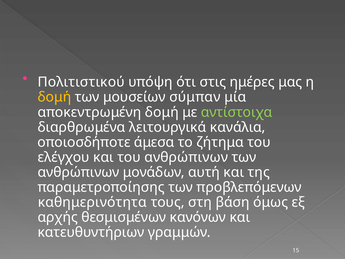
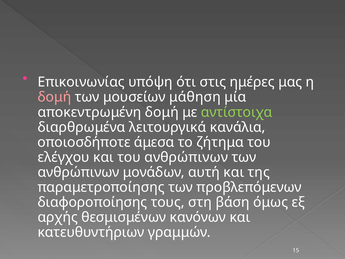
Πολιτιστικού: Πολιτιστικού -> Επικοινωνίας (81, 82)
δομή colour: yellow -> pink (54, 97)
σύμπαν: σύμπαν -> μάθηση (195, 97)
καθημερινότητα: καθημερινότητα -> διαφοροποίησης (92, 202)
